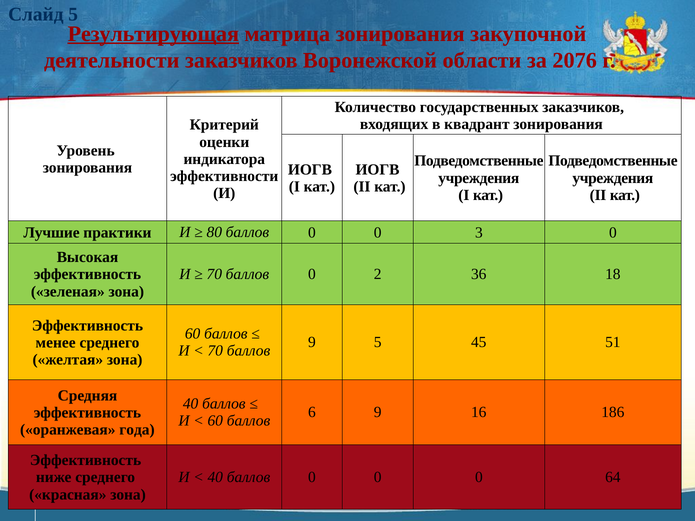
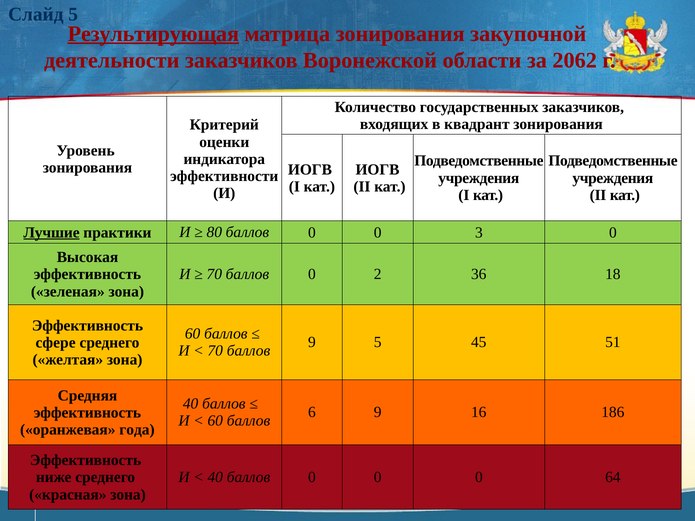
2076: 2076 -> 2062 (575, 60)
Лучшие underline: none -> present (52, 233)
менее: менее -> сфере (56, 343)
